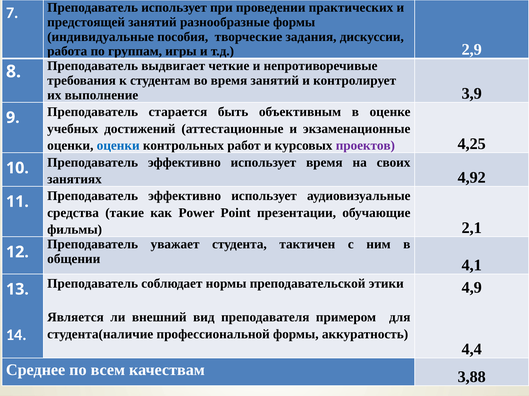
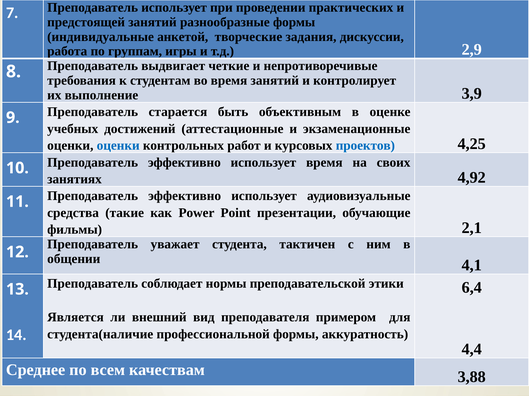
пособия: пособия -> анкетой (183, 37)
проектов colour: purple -> blue (365, 146)
4,9: 4,9 -> 6,4 (472, 288)
